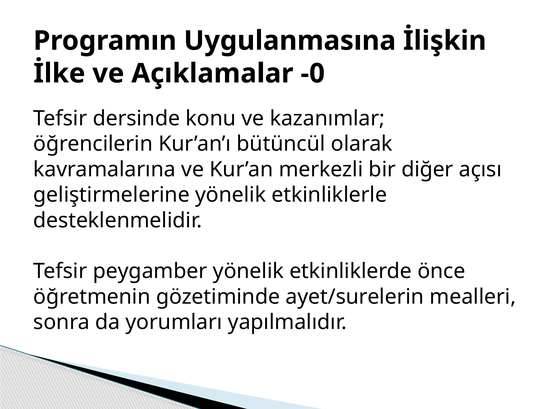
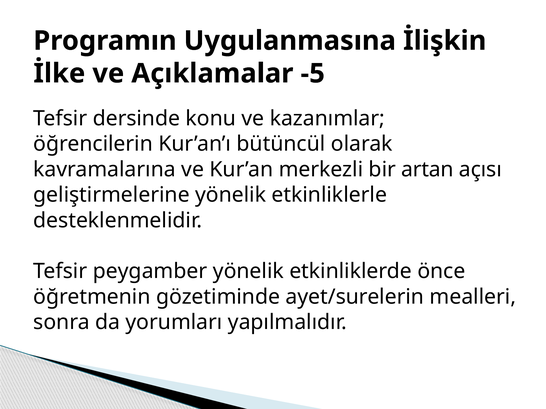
-0: -0 -> -5 (313, 74)
diğer: diğer -> artan (427, 170)
